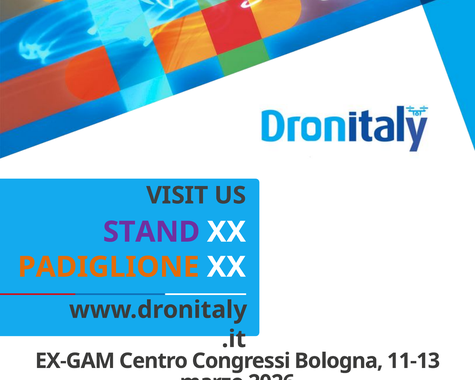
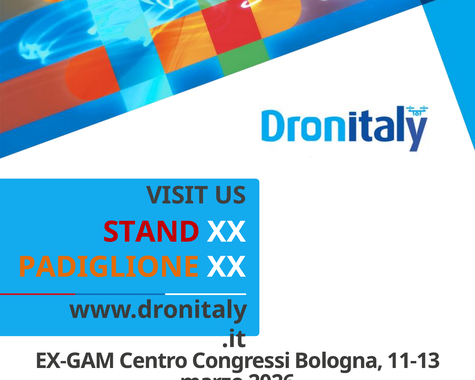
STAND colour: purple -> red (151, 232)
